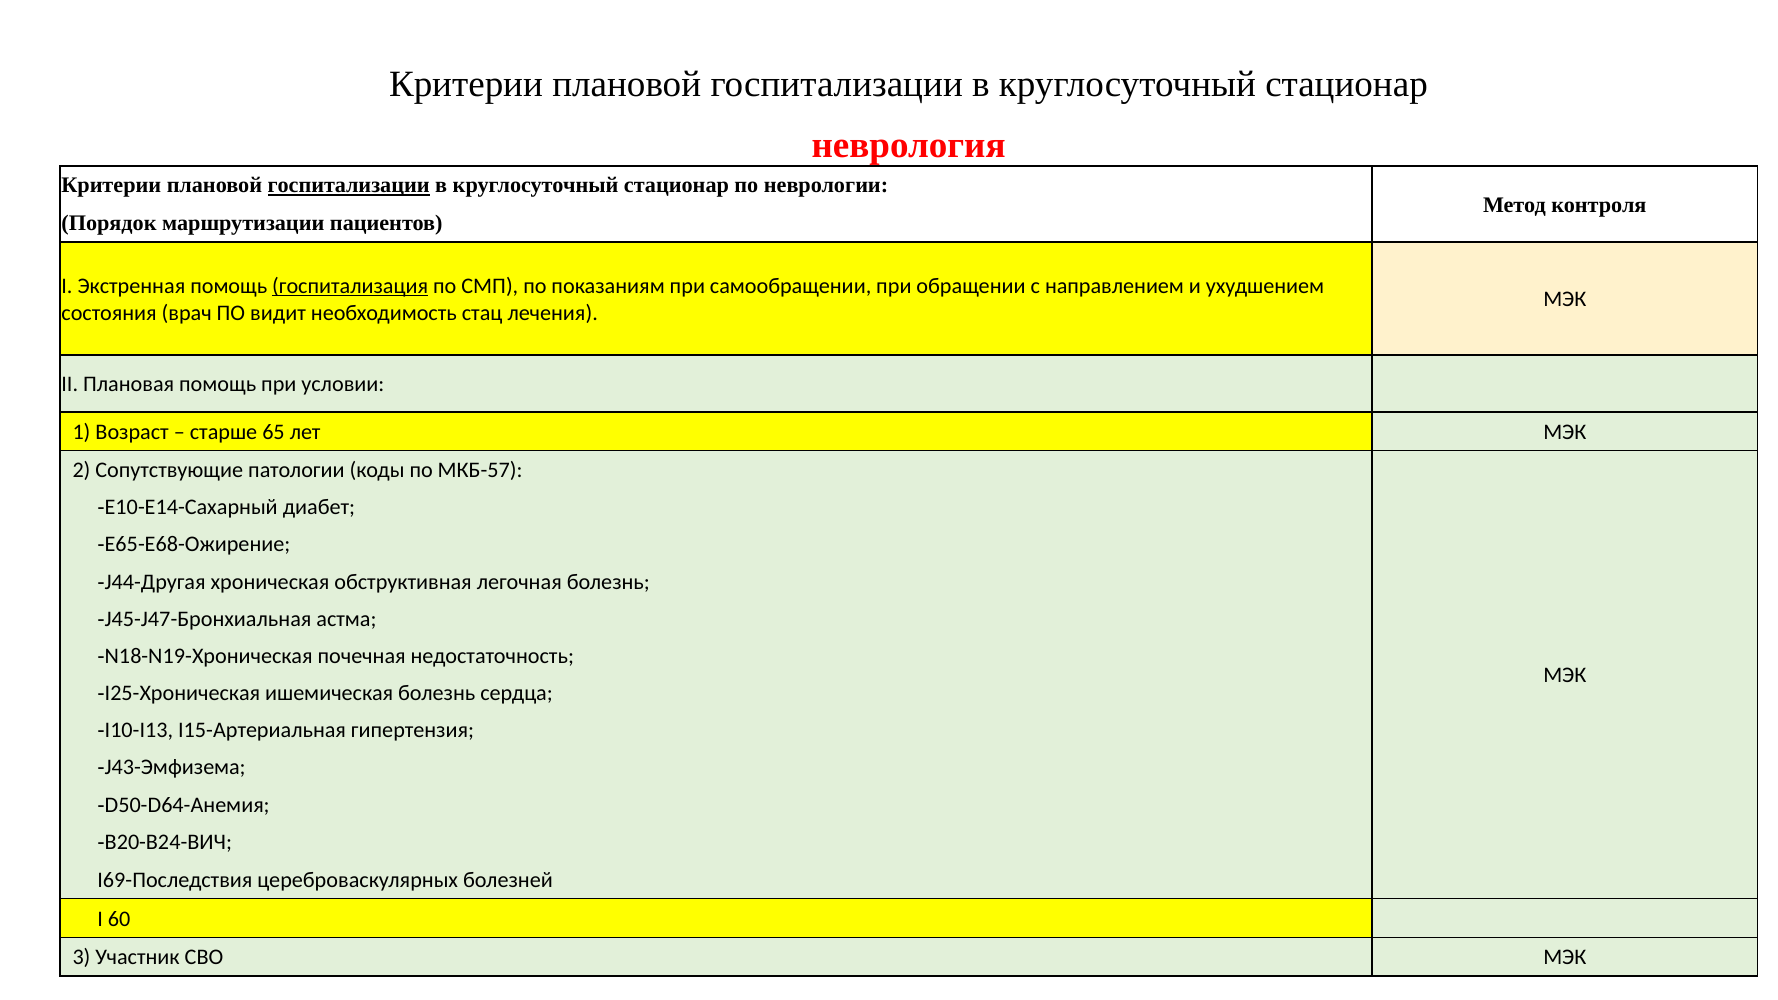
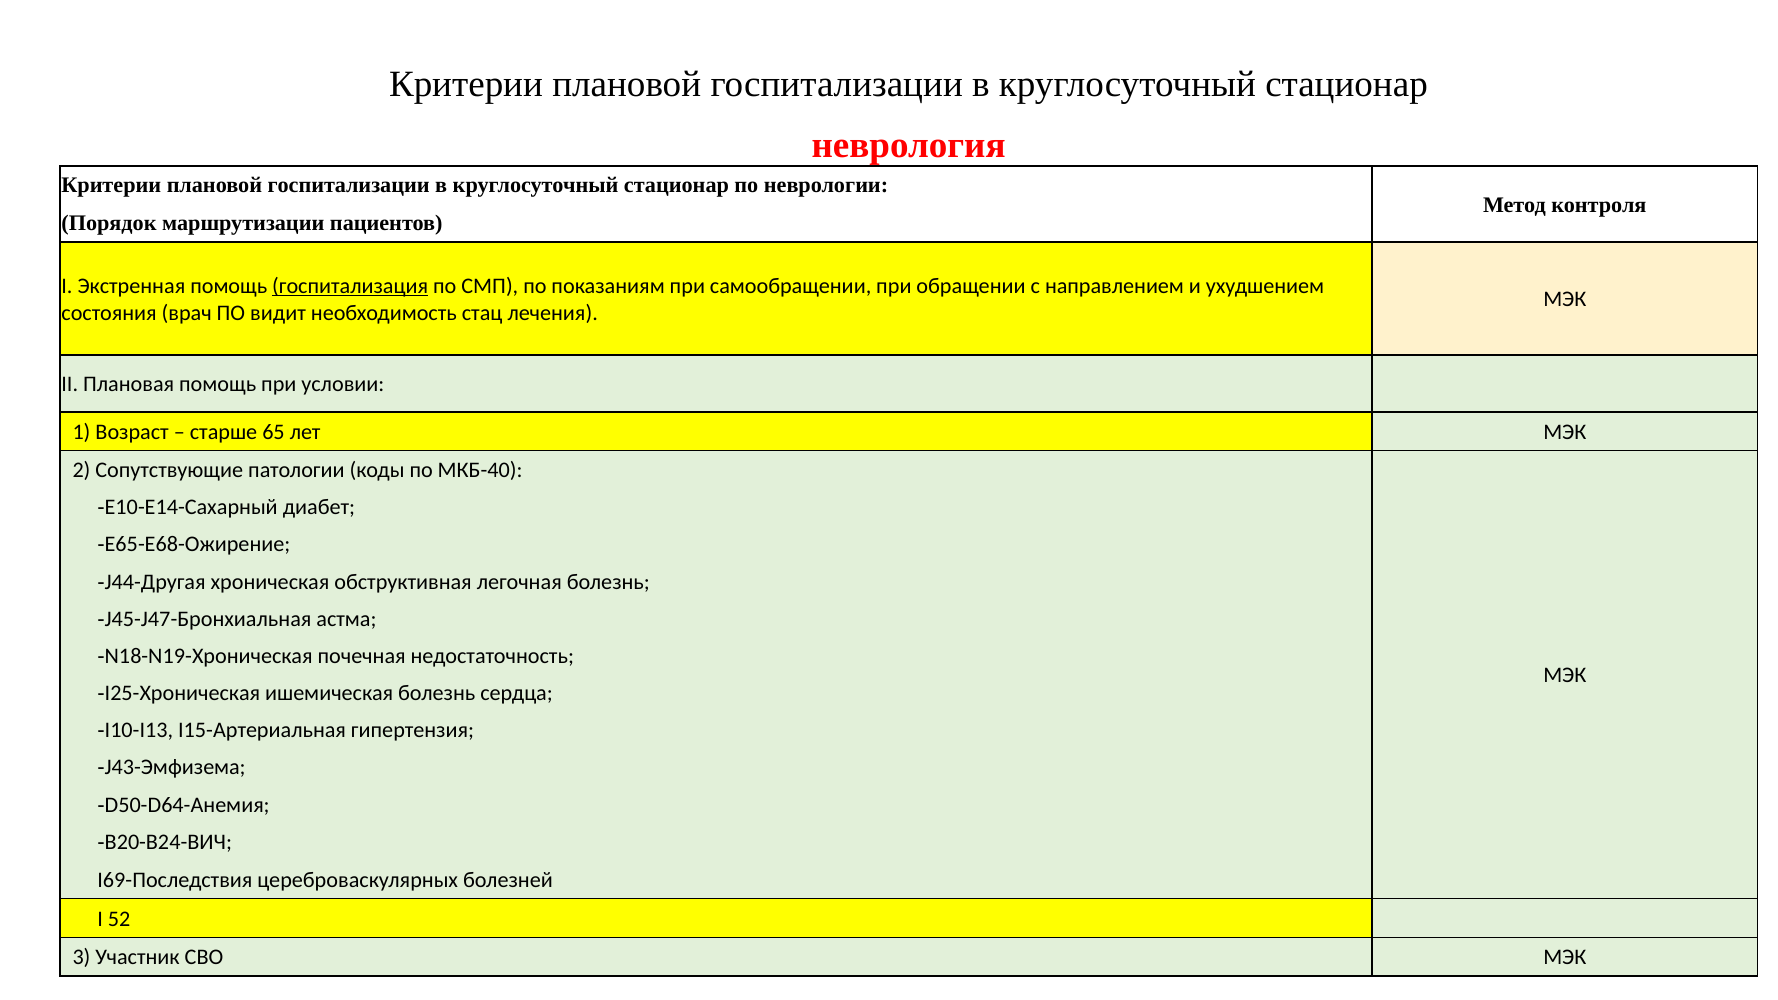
госпитализации underline: present -> none (349, 185)
МКБ-57: МКБ-57 -> МКБ-40 (480, 470)
60: 60 -> 52 (119, 919)
